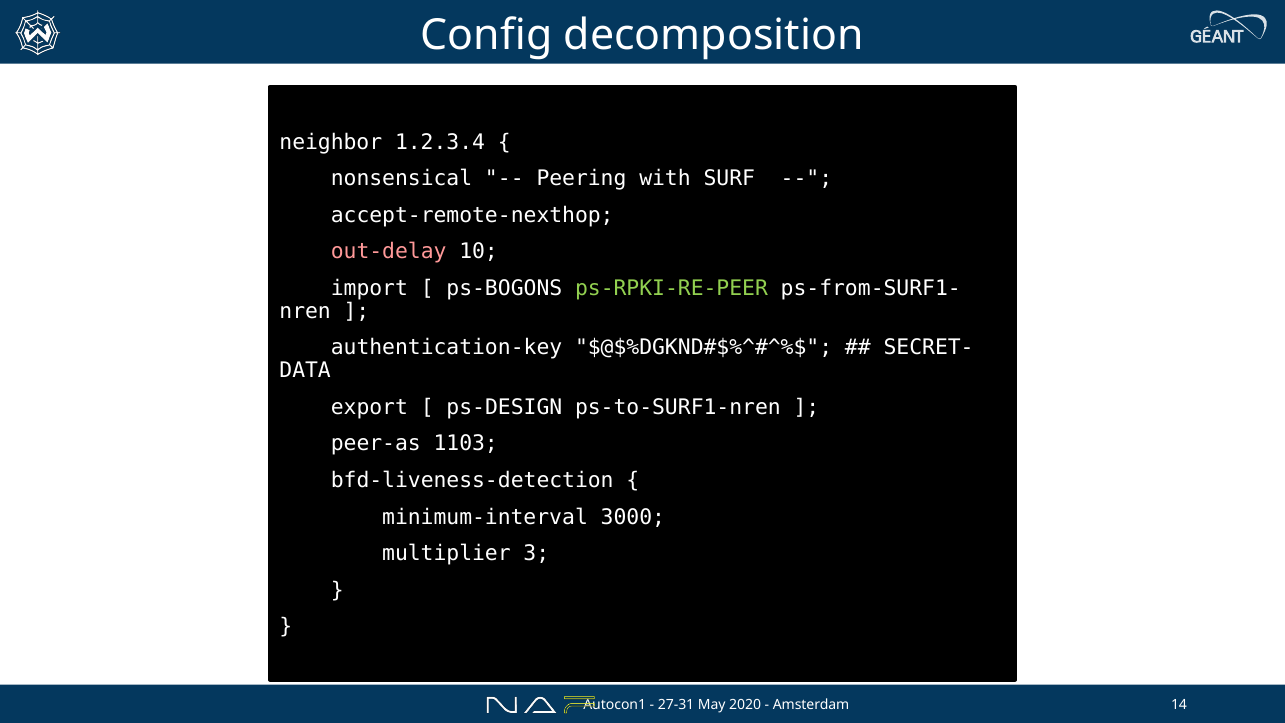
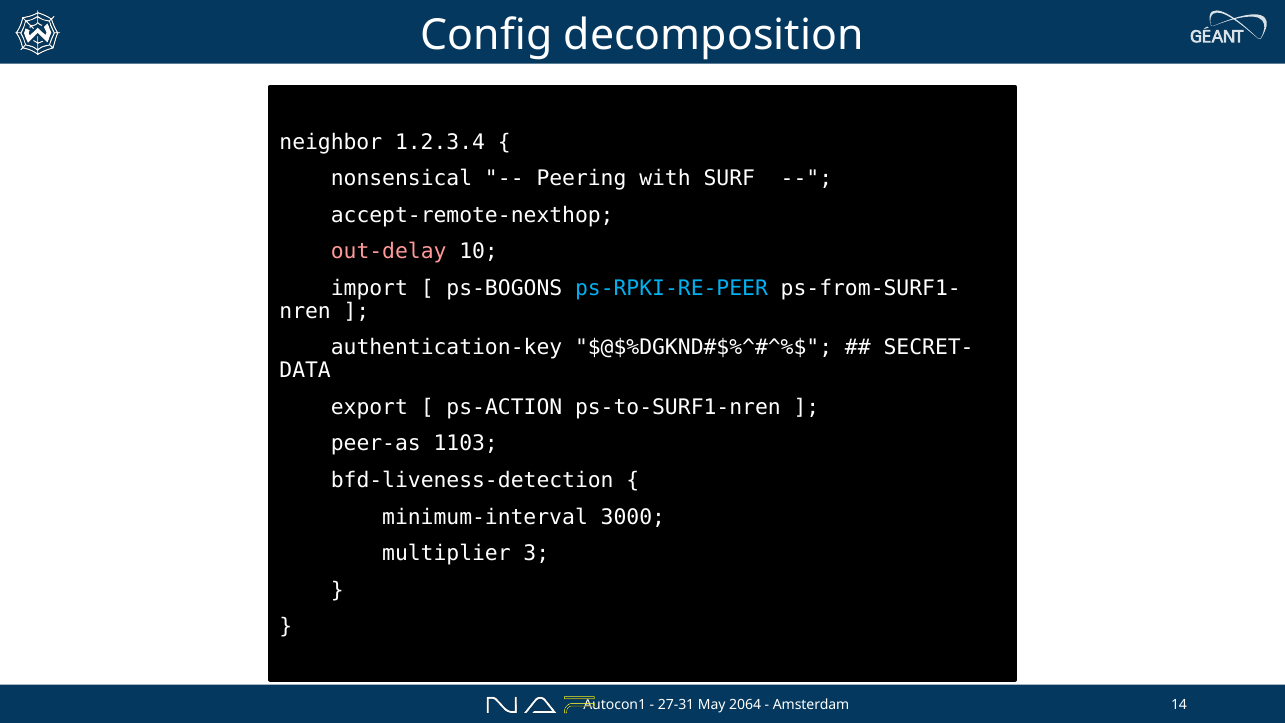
ps-RPKI-RE-PEER colour: light green -> light blue (671, 288)
ps-DESIGN: ps-DESIGN -> ps-ACTION (504, 407)
2020: 2020 -> 2064 (745, 704)
